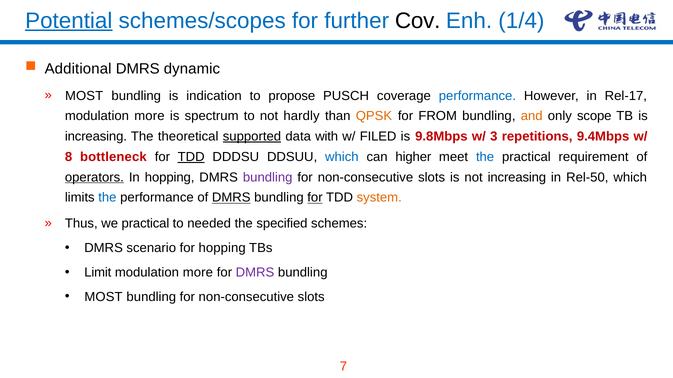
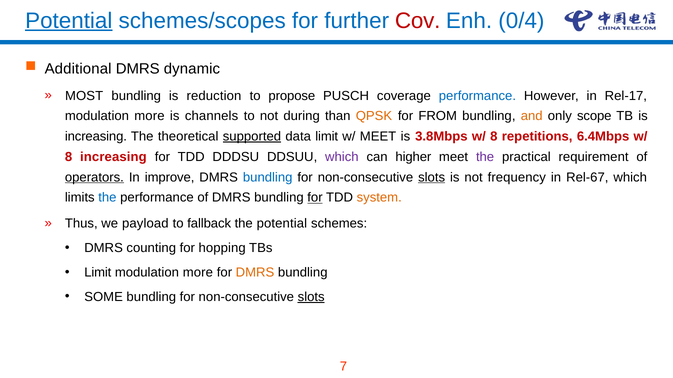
Cov colour: black -> red (418, 21)
1/4: 1/4 -> 0/4 (521, 21)
indication: indication -> reduction (214, 96)
spectrum: spectrum -> channels (212, 116)
hardly: hardly -> during (302, 116)
data with: with -> limit (327, 137)
w/ FILED: FILED -> MEET (378, 137)
9.8Mbps: 9.8Mbps -> 3.8Mbps (441, 137)
3: 3 -> 8 (494, 137)
9.4Mbps: 9.4Mbps -> 6.4Mbps (603, 137)
8 bottleneck: bottleneck -> increasing (113, 157)
TDD underline: present -> none (191, 157)
which colour: blue -> purple (342, 157)
the colour: blue -> purple (485, 157)
In hopping: hopping -> improve (170, 177)
bundling colour: purple -> blue (268, 177)
slots underline: none -> present (432, 177)
not increasing: increasing -> frequency (517, 177)
Rel-50: Rel-50 -> Rel-67 (587, 177)
DMRS underline: present -> none (231, 198)
we practical: practical -> payload (145, 224)
needed: needed -> fallback (209, 224)
the specified: specified -> potential (282, 224)
scenario: scenario -> counting (151, 248)
DMRS colour: purple -> orange (255, 273)
MOST: MOST -> SOME (104, 297)
slots underline: none -> present (311, 297)
